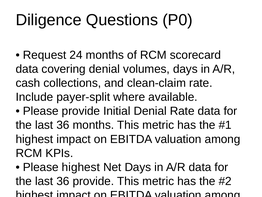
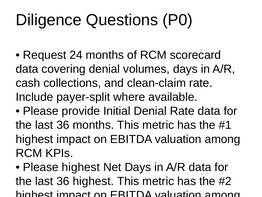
36 provide: provide -> highest (93, 181)
